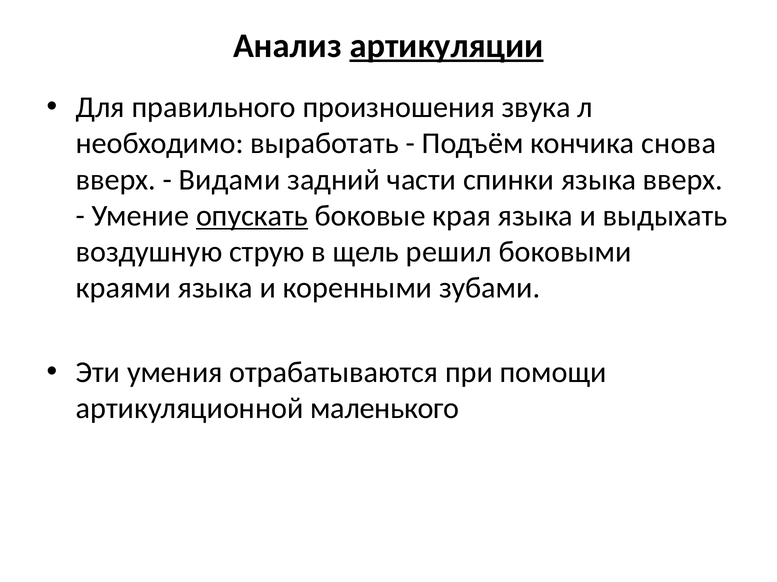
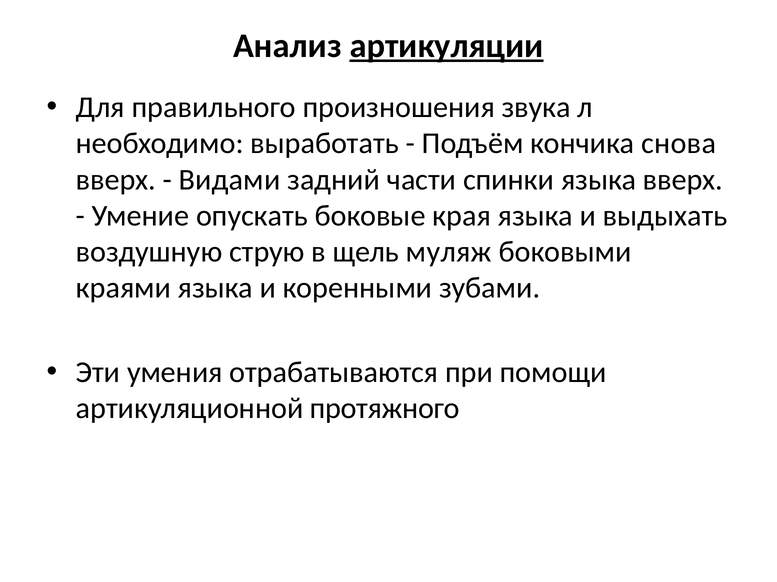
опускать underline: present -> none (252, 216)
решил: решил -> муляж (449, 252)
маленького: маленького -> протяжного (385, 409)
